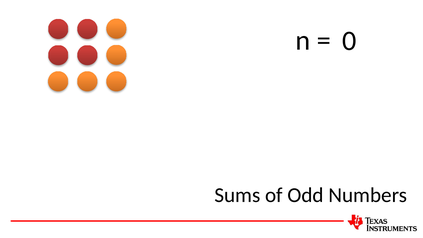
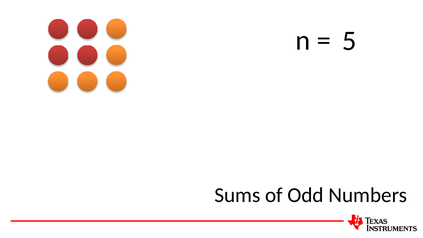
0: 0 -> 5 (349, 41)
